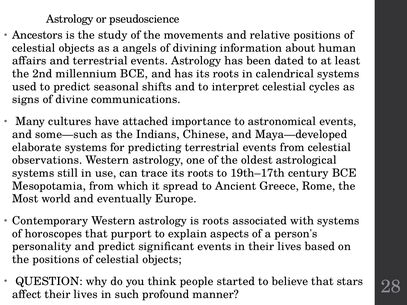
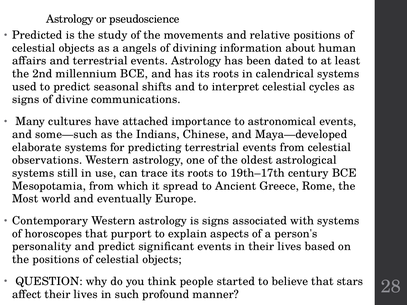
Ancestors: Ancestors -> Predicted (37, 35)
is roots: roots -> signs (216, 221)
